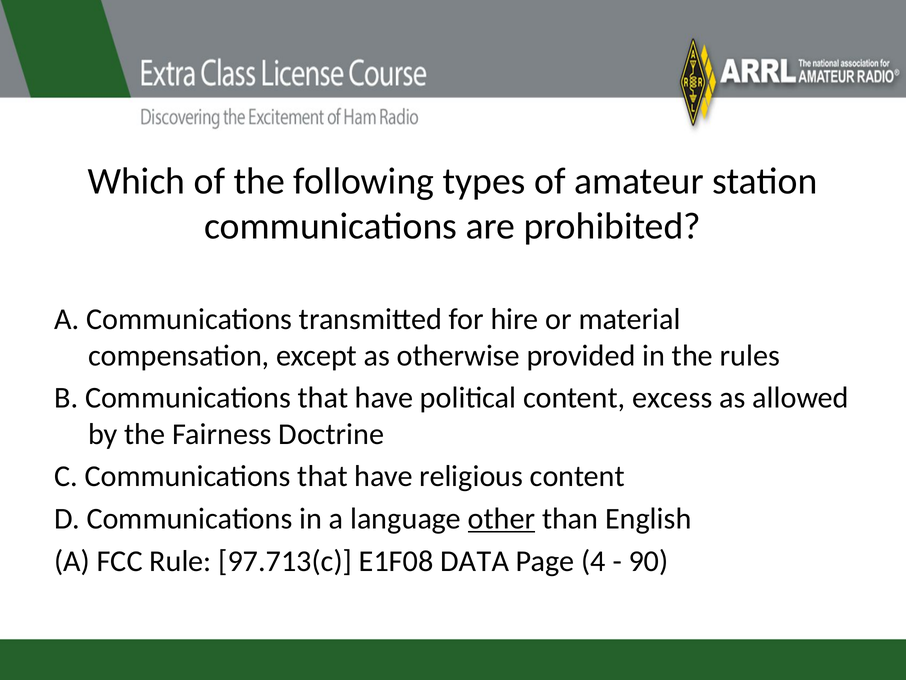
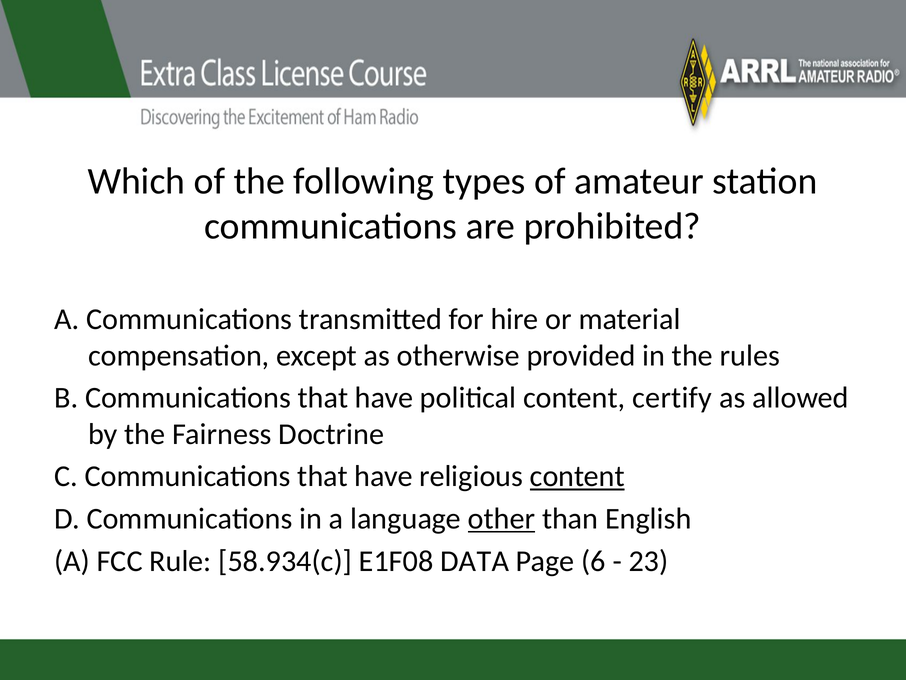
excess: excess -> certify (672, 398)
content underline: none -> present (577, 476)
97.713(c: 97.713(c -> 58.934(c (285, 561)
4: 4 -> 6 (593, 561)
90: 90 -> 23 (648, 561)
